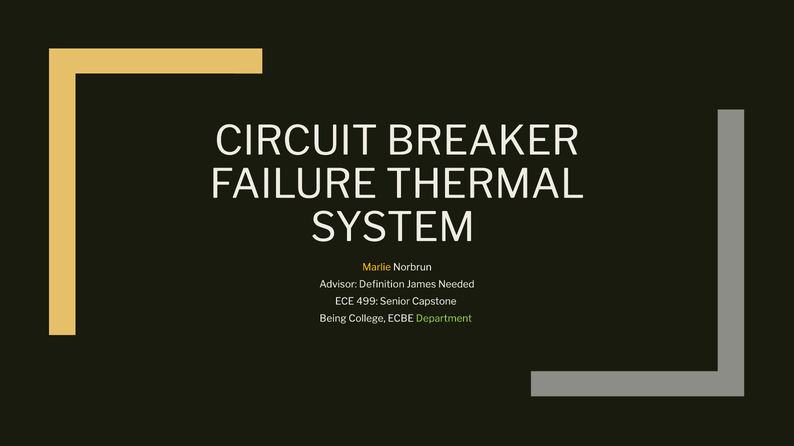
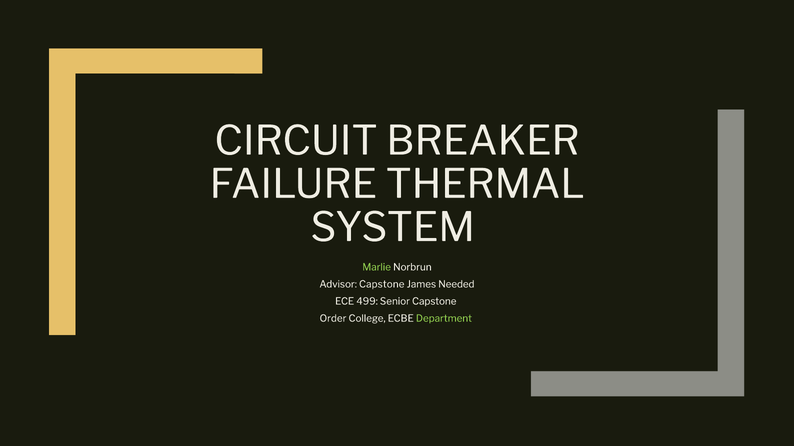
Marlie colour: yellow -> light green (377, 268)
Advisor Definition: Definition -> Capstone (382, 285)
Being: Being -> Order (333, 319)
